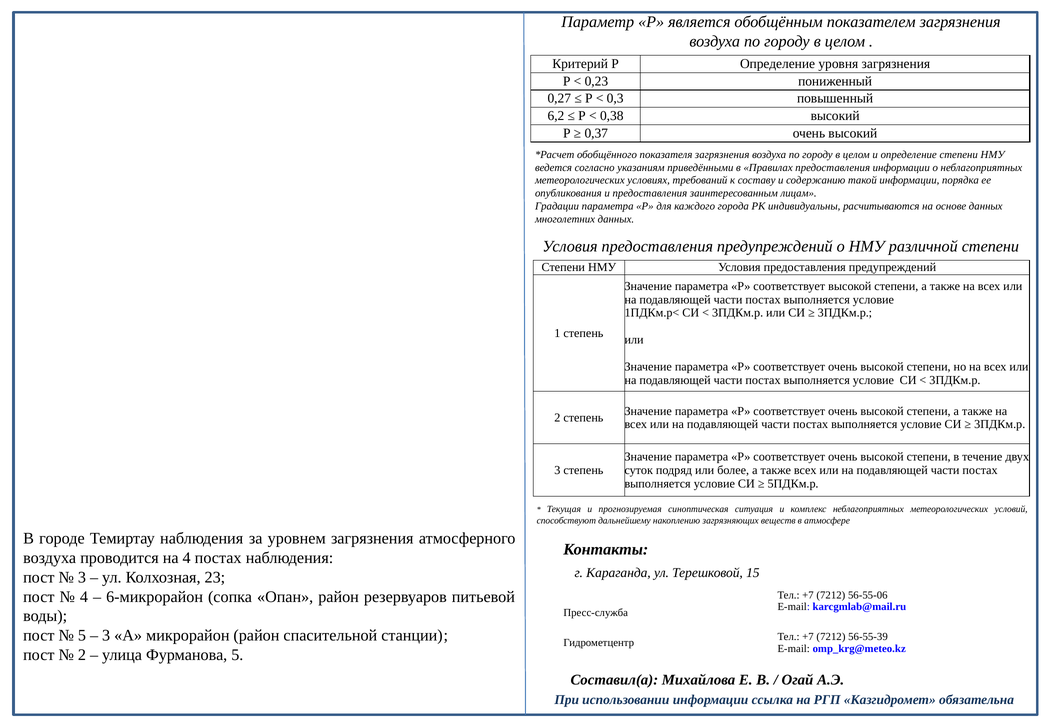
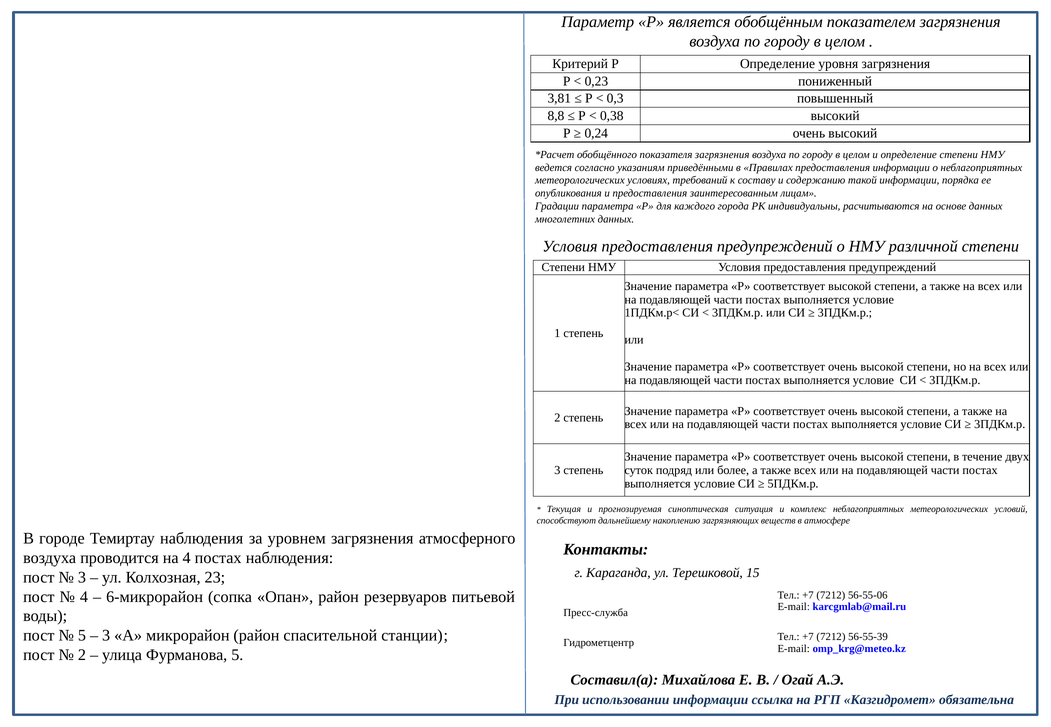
0,27: 0,27 -> 3,81 (559, 99)
6,2: 6,2 -> 8,8 (556, 116)
0,37: 0,37 -> 0,24 (596, 133)
